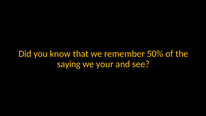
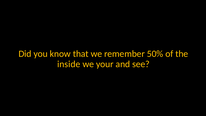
saying: saying -> inside (69, 64)
